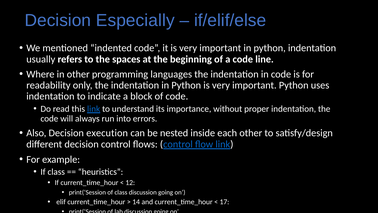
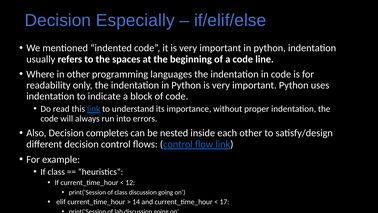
execution: execution -> completes (107, 133)
